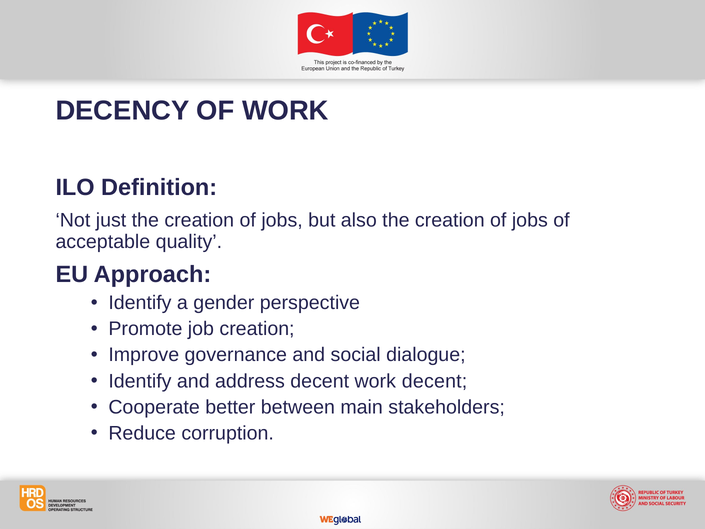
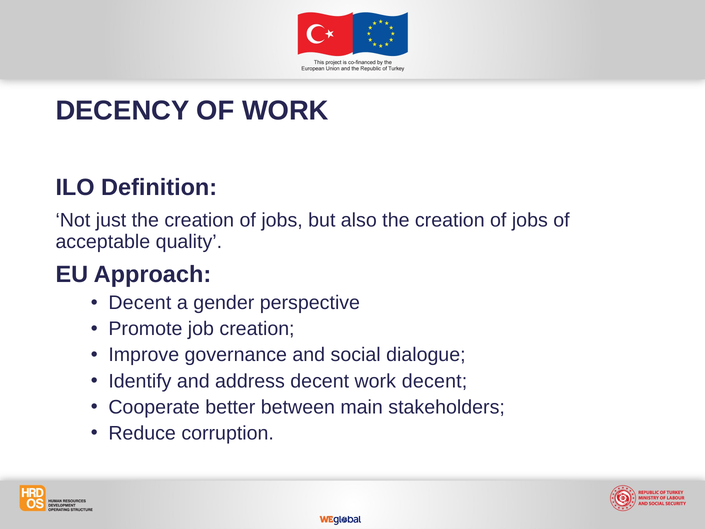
Identify: Identify -> Decent (140, 303)
